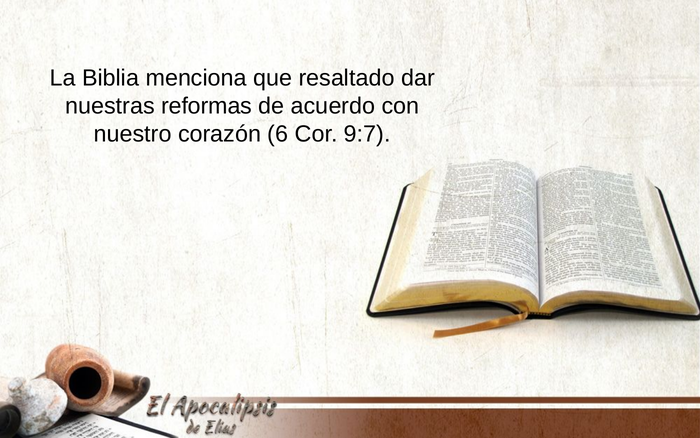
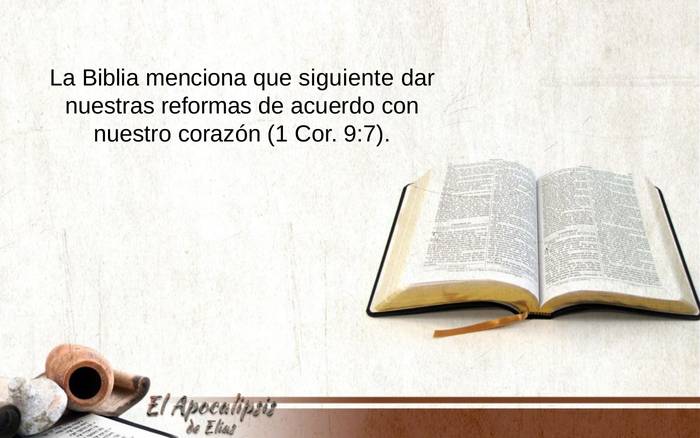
resaltado: resaltado -> siguiente (346, 78)
6: 6 -> 1 (278, 134)
